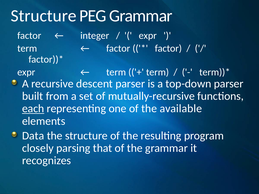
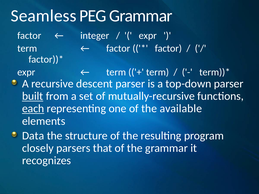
Structure: Structure -> Seamless (44, 16)
built underline: none -> present (33, 96)
parsing: parsing -> parsers (73, 148)
